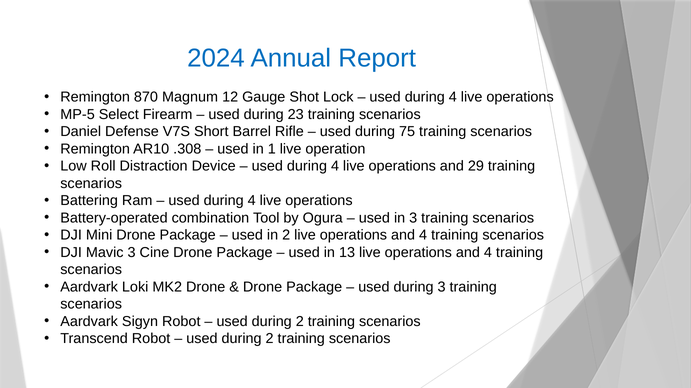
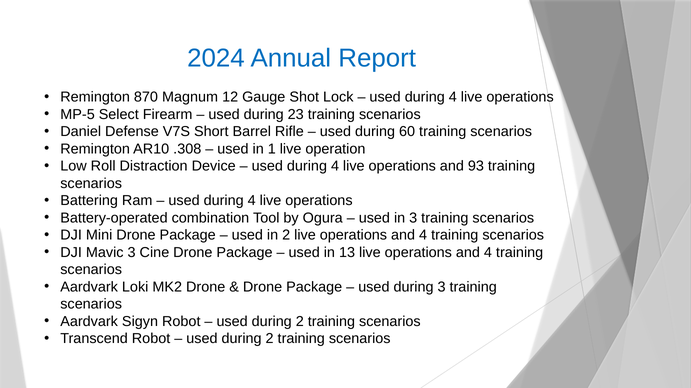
75: 75 -> 60 (407, 132)
29: 29 -> 93 (476, 166)
